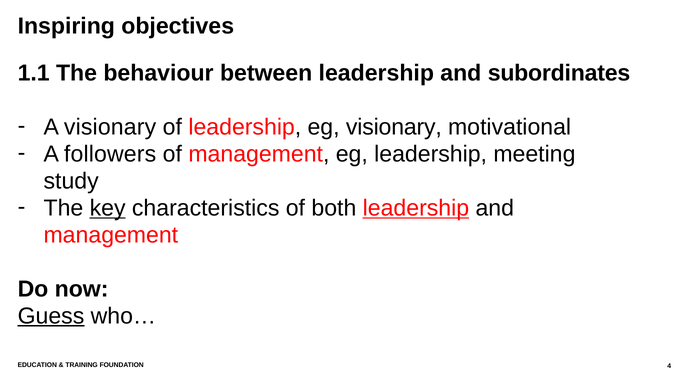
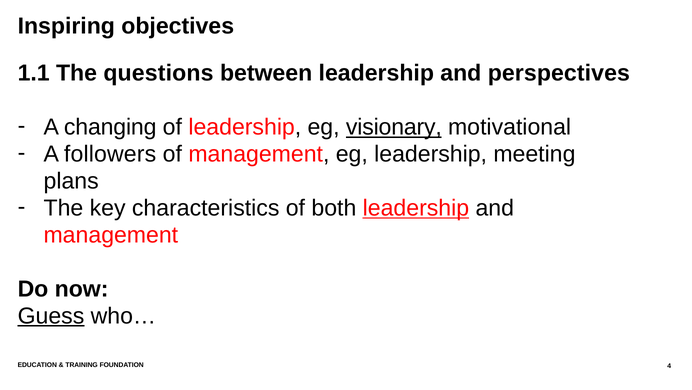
behaviour: behaviour -> questions (158, 73)
subordinates: subordinates -> perspectives (559, 73)
A visionary: visionary -> changing (110, 127)
visionary underline: none -> present (394, 127)
study: study -> plans (71, 181)
key underline: present -> none (108, 208)
